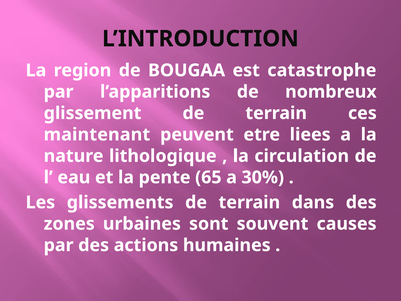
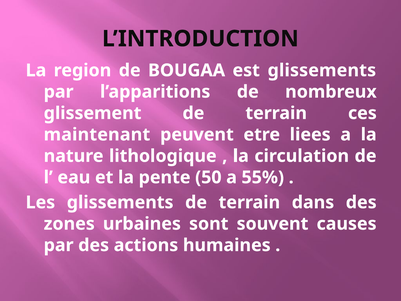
est catastrophe: catastrophe -> glissements (322, 70)
65: 65 -> 50 (208, 177)
30%: 30% -> 55% (263, 177)
